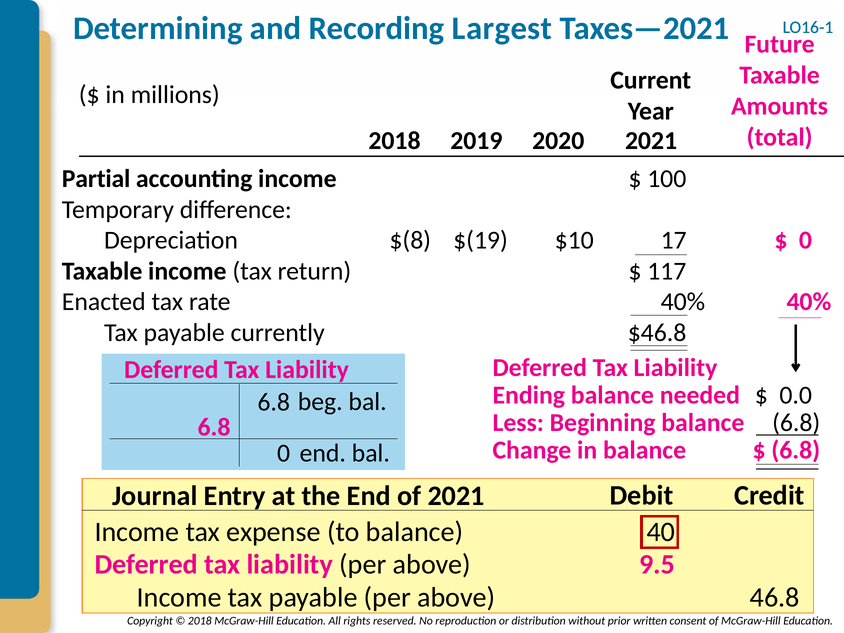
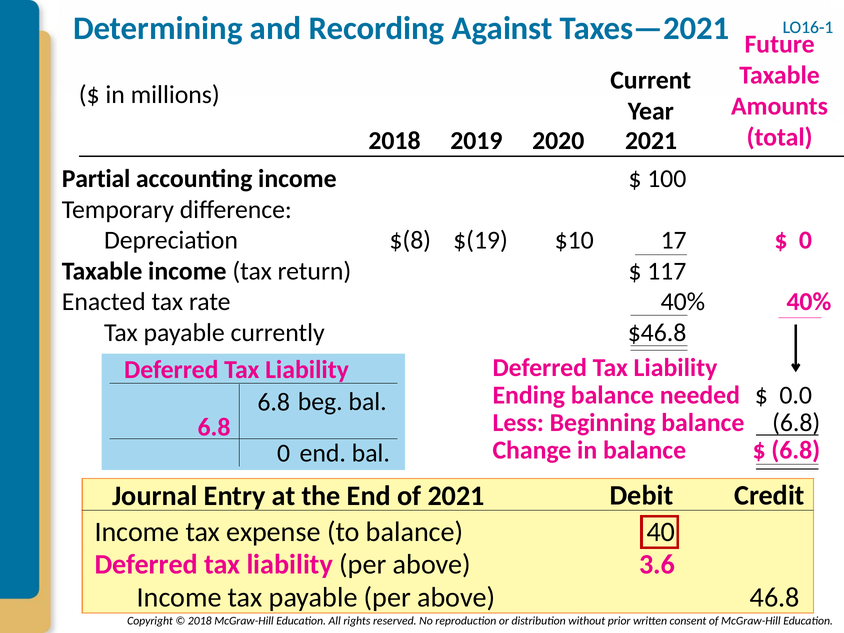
Largest: Largest -> Against (502, 28)
9.5: 9.5 -> 3.6 (657, 565)
